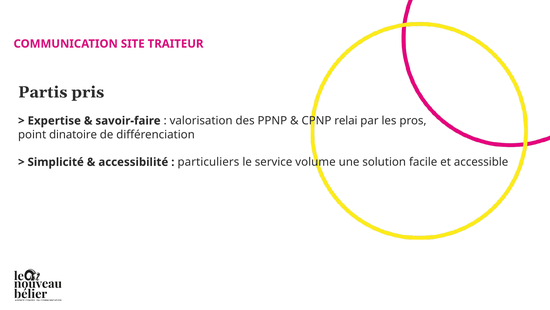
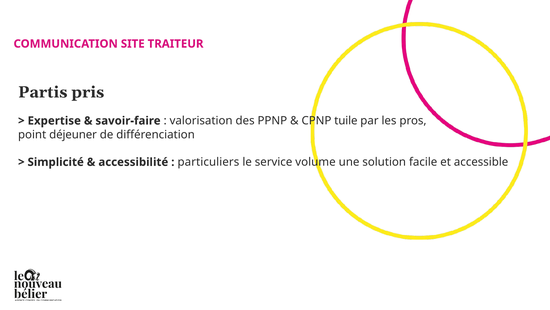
relai: relai -> tuile (346, 121)
dinatoire: dinatoire -> déjeuner (73, 134)
